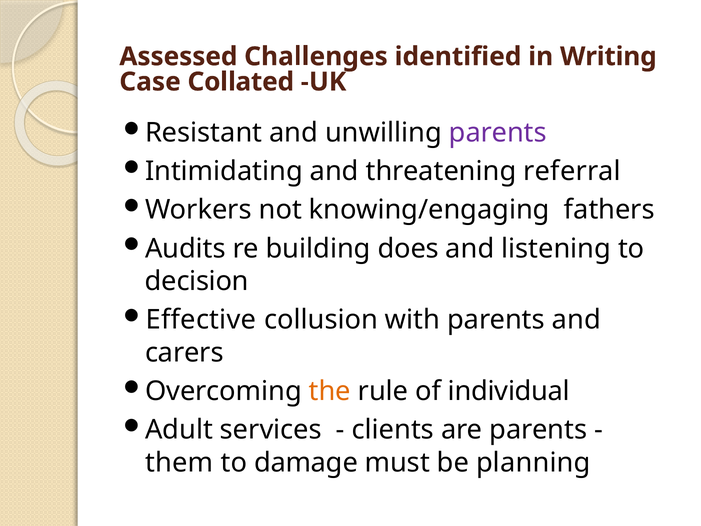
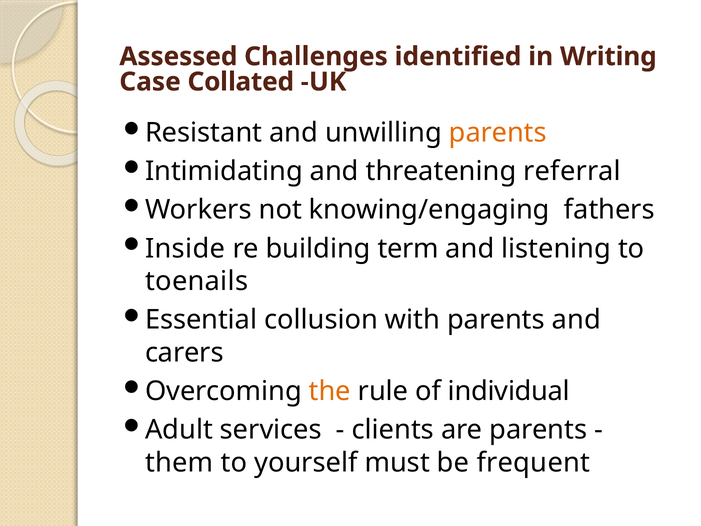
parents colour: purple -> orange (498, 133)
Audits: Audits -> Inside (185, 248)
does: does -> term (408, 248)
decision: decision -> toenails (197, 281)
Effective: Effective -> Essential (201, 320)
damage: damage -> yourself (306, 462)
planning: planning -> frequent (533, 462)
